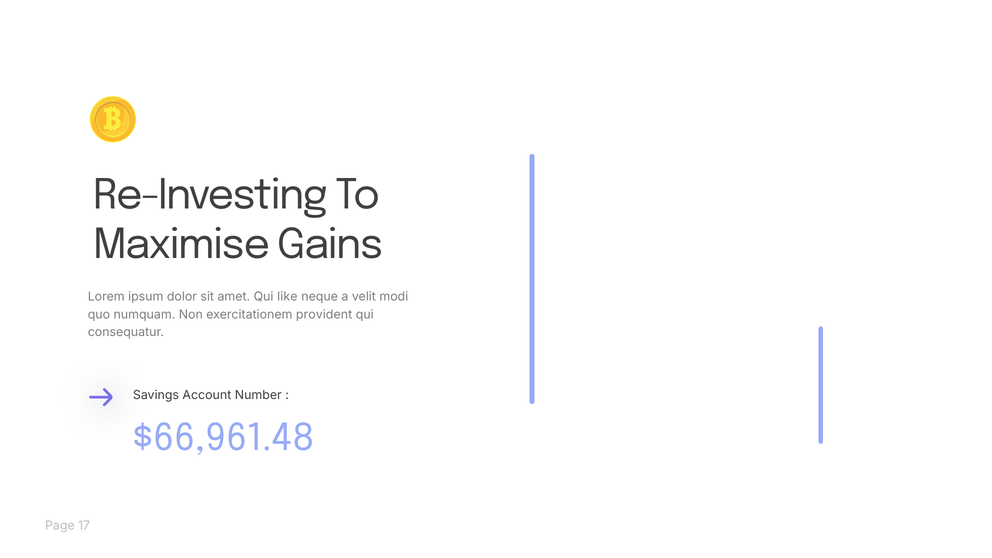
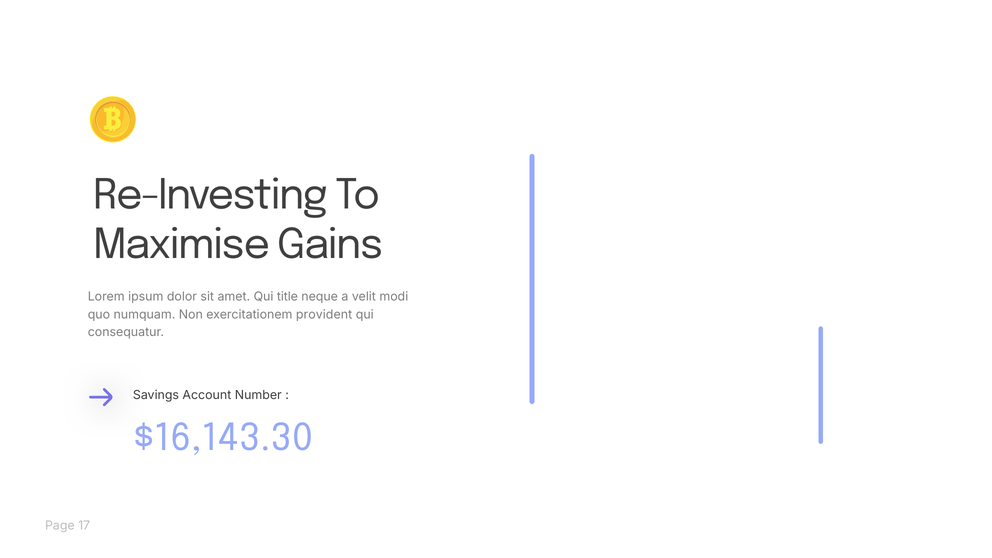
like: like -> title (287, 297)
$66,961.48: $66,961.48 -> $16,143.30 (224, 438)
